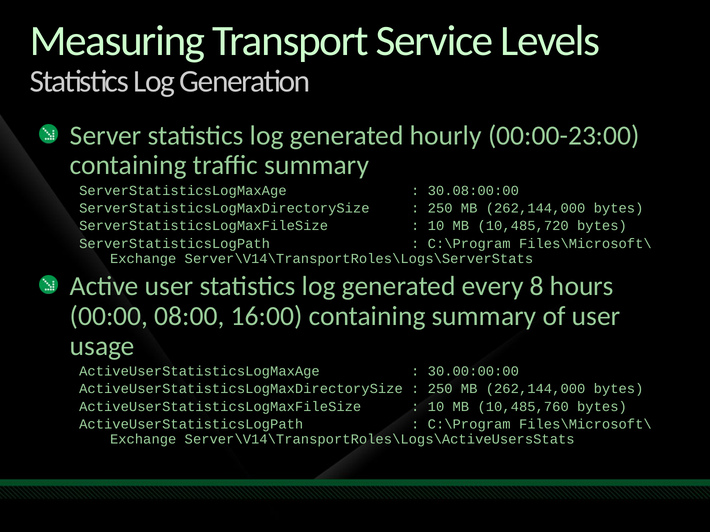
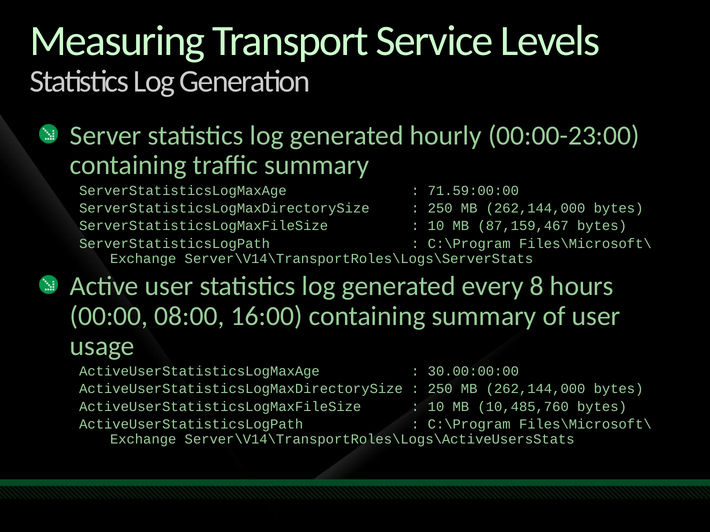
30.08:00:00: 30.08:00:00 -> 71.59:00:00 (473, 191)
10,485,720: 10,485,720 -> 87,159,467 (523, 226)
